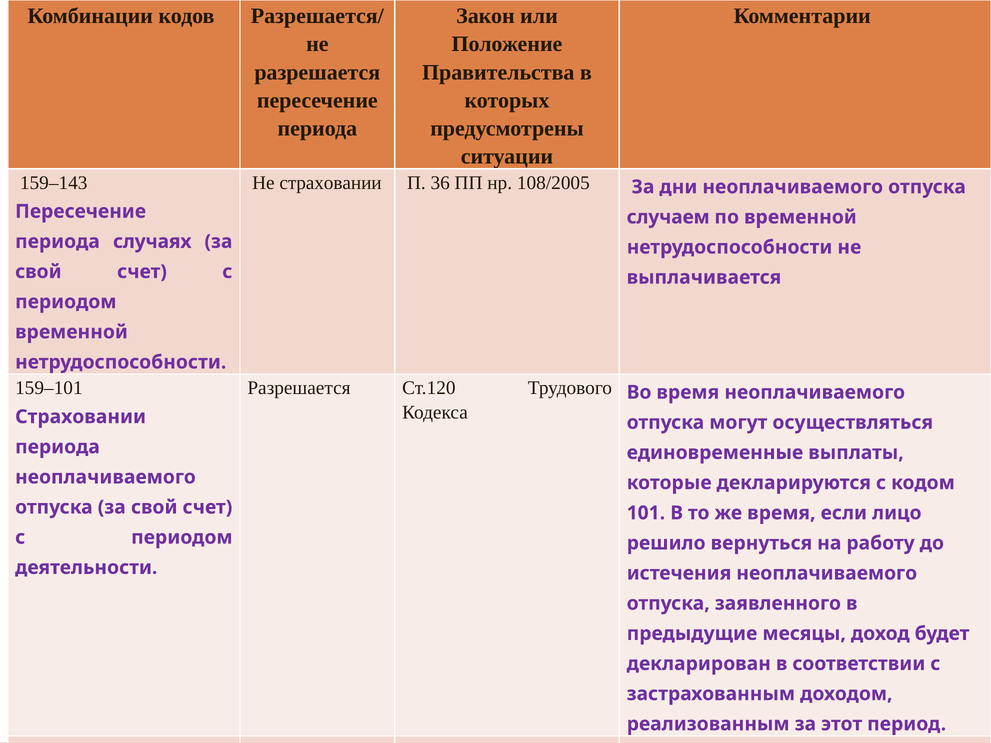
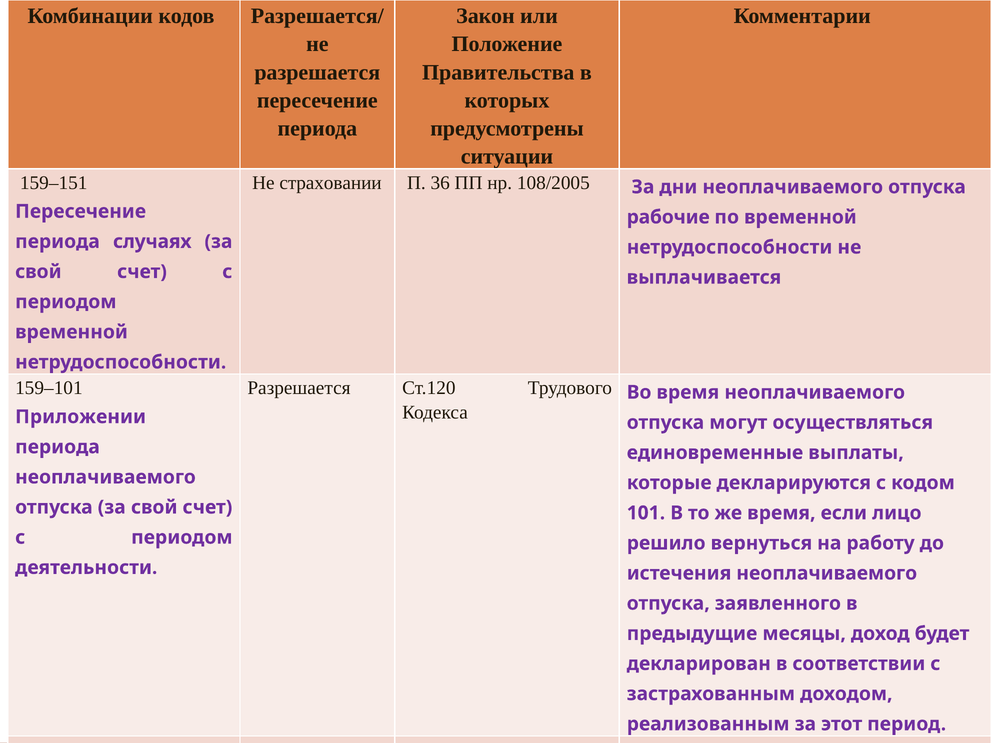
159–143: 159–143 -> 159–151 (54, 183)
случаем: случаем -> рабочие (668, 217)
Страховании: Страховании -> Приложении (81, 417)
